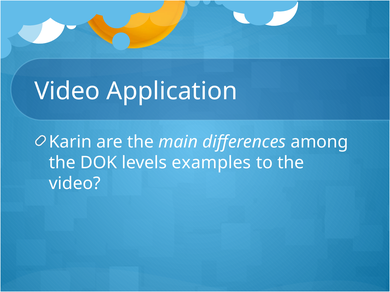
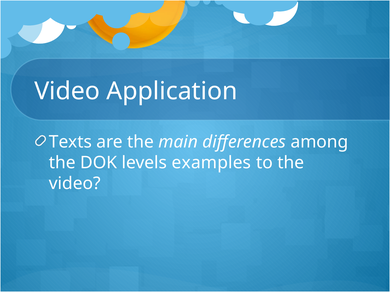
Karin: Karin -> Texts (70, 142)
